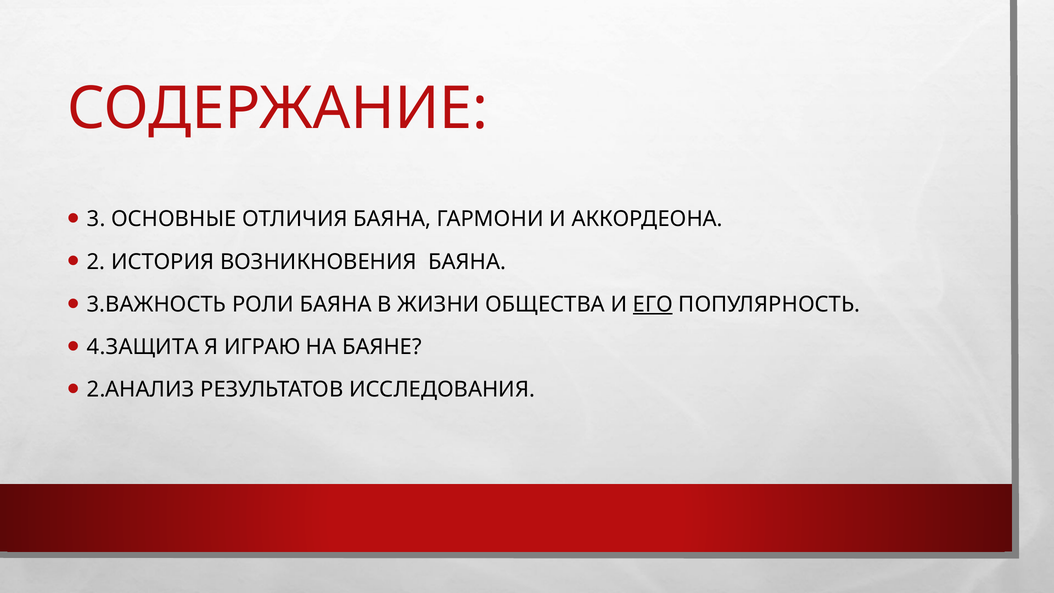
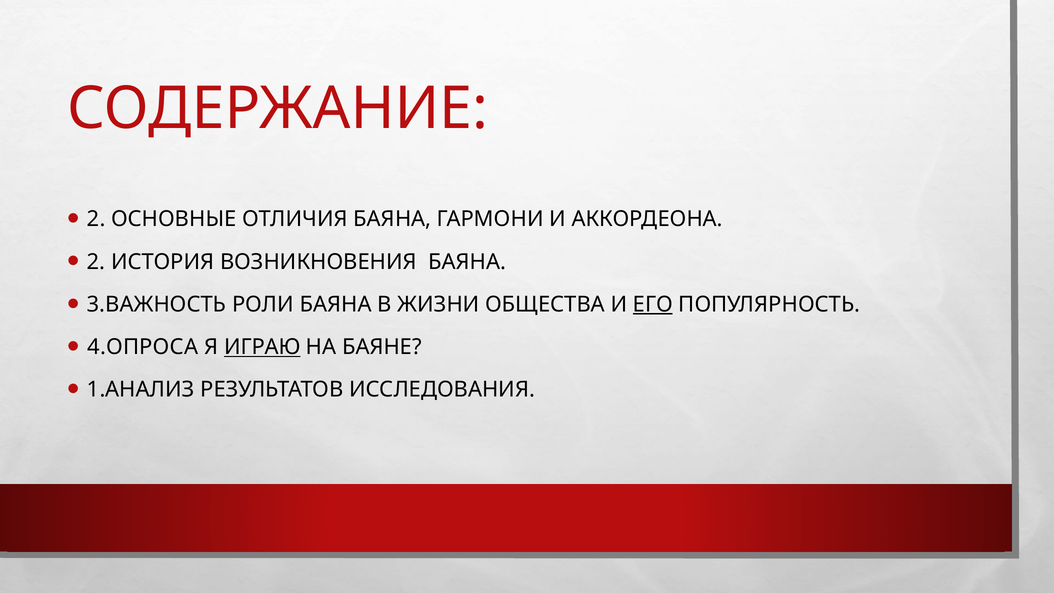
3: 3 -> 2 (96, 219)
4.ЗАЩИТА: 4.ЗАЩИТА -> 4.ОПРОСА (143, 347)
ИГРАЮ underline: none -> present (262, 347)
2.АНАЛИЗ: 2.АНАЛИЗ -> 1.АНАЛИЗ (141, 390)
